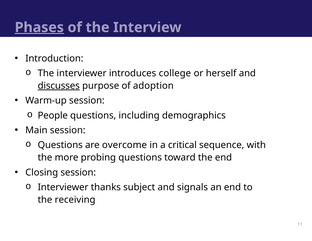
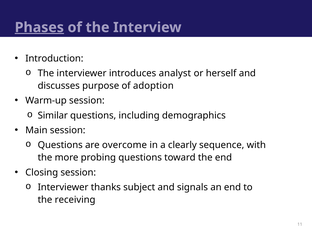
college: college -> analyst (175, 73)
discusses underline: present -> none (59, 86)
People: People -> Similar (53, 115)
critical: critical -> clearly (182, 145)
